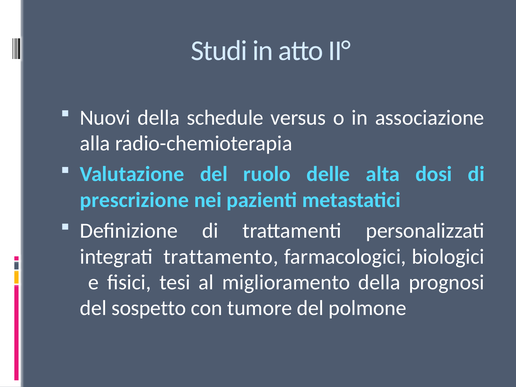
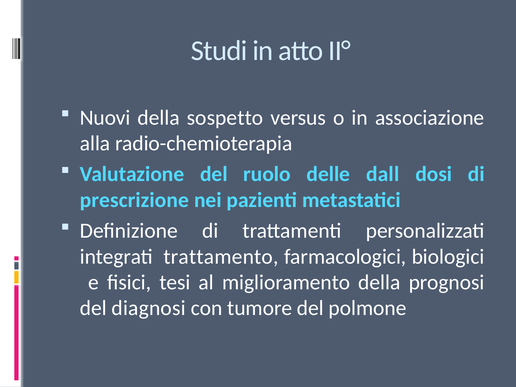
schedule: schedule -> sospetto (225, 118)
alta: alta -> dall (383, 174)
sospetto: sospetto -> diagnosi (149, 308)
